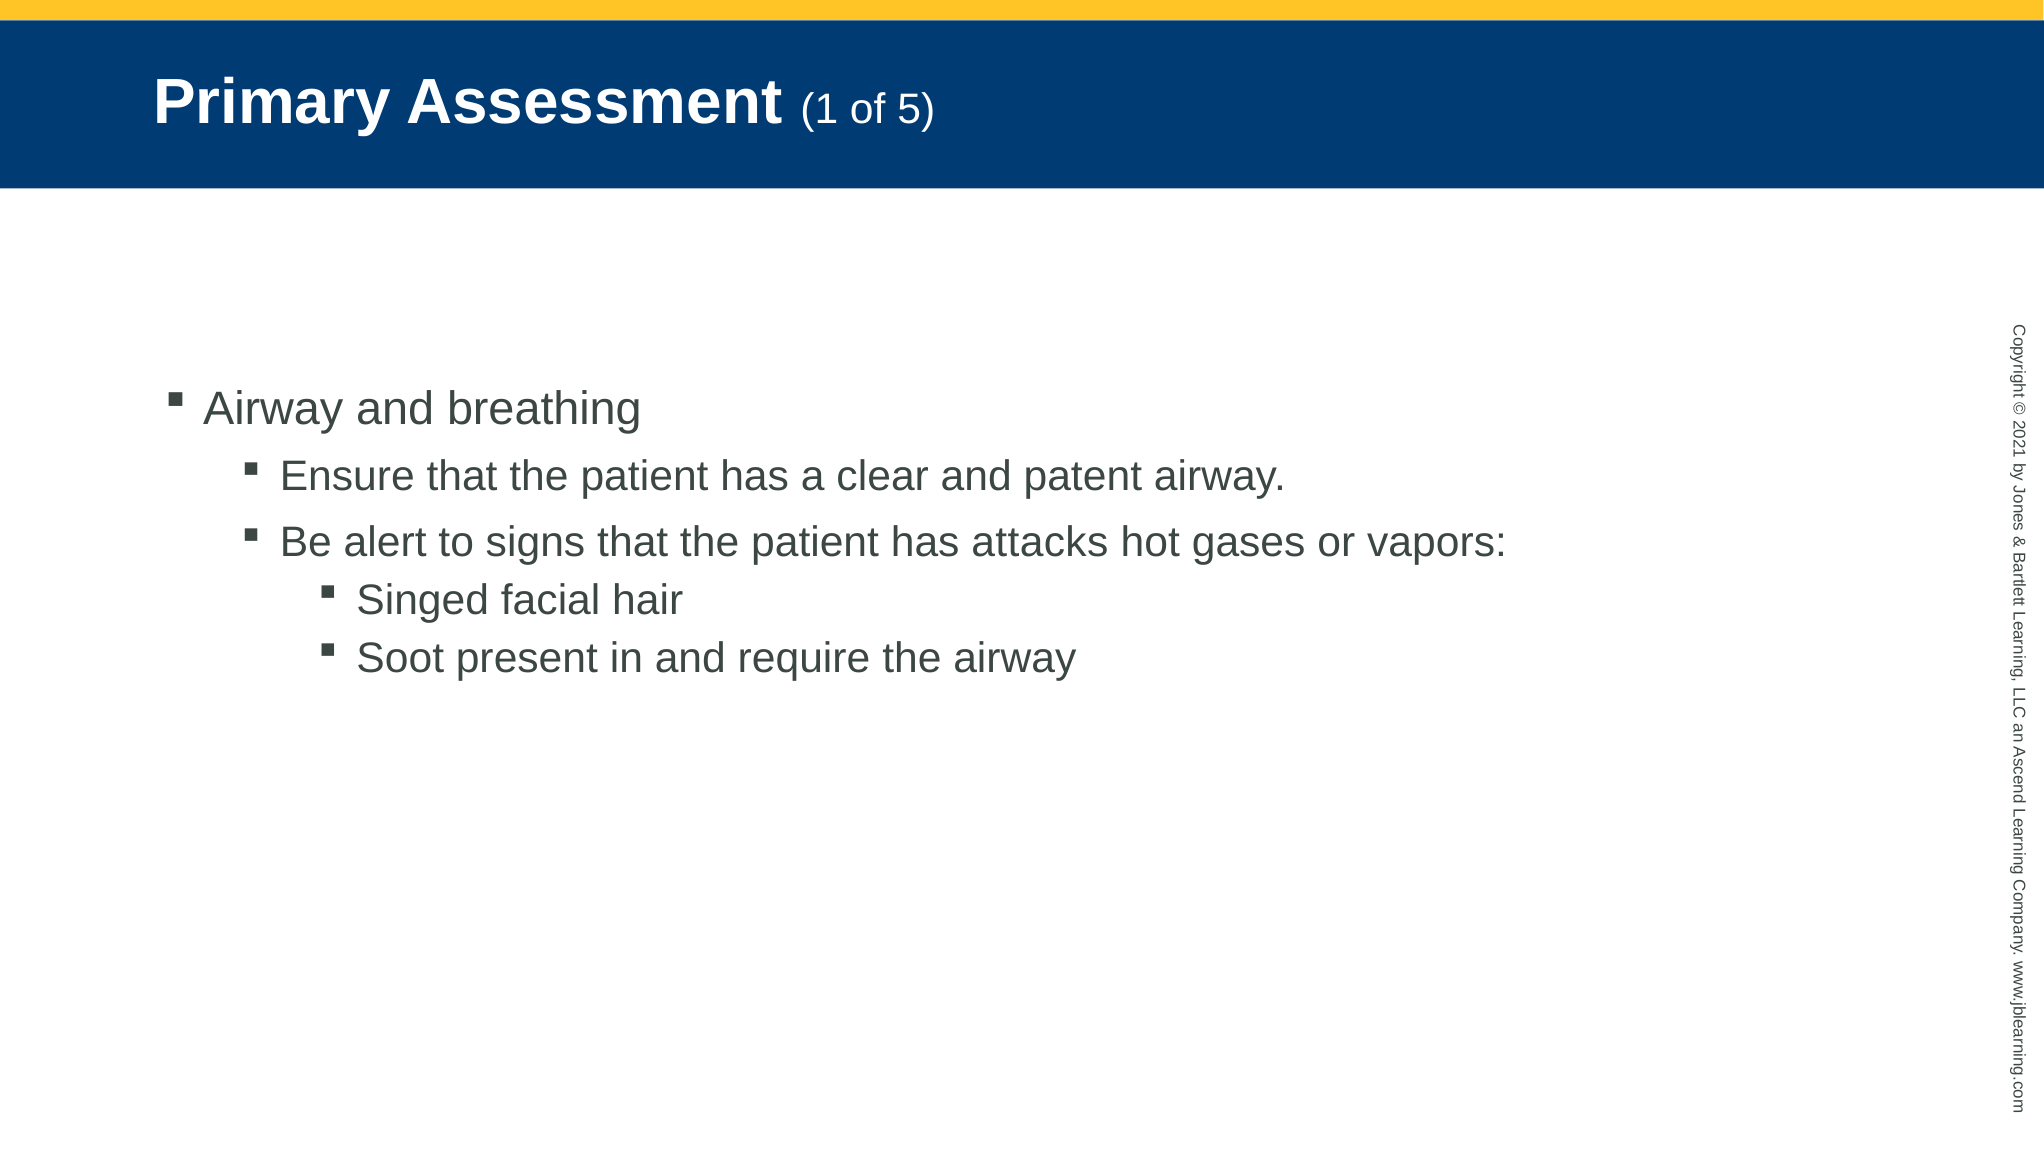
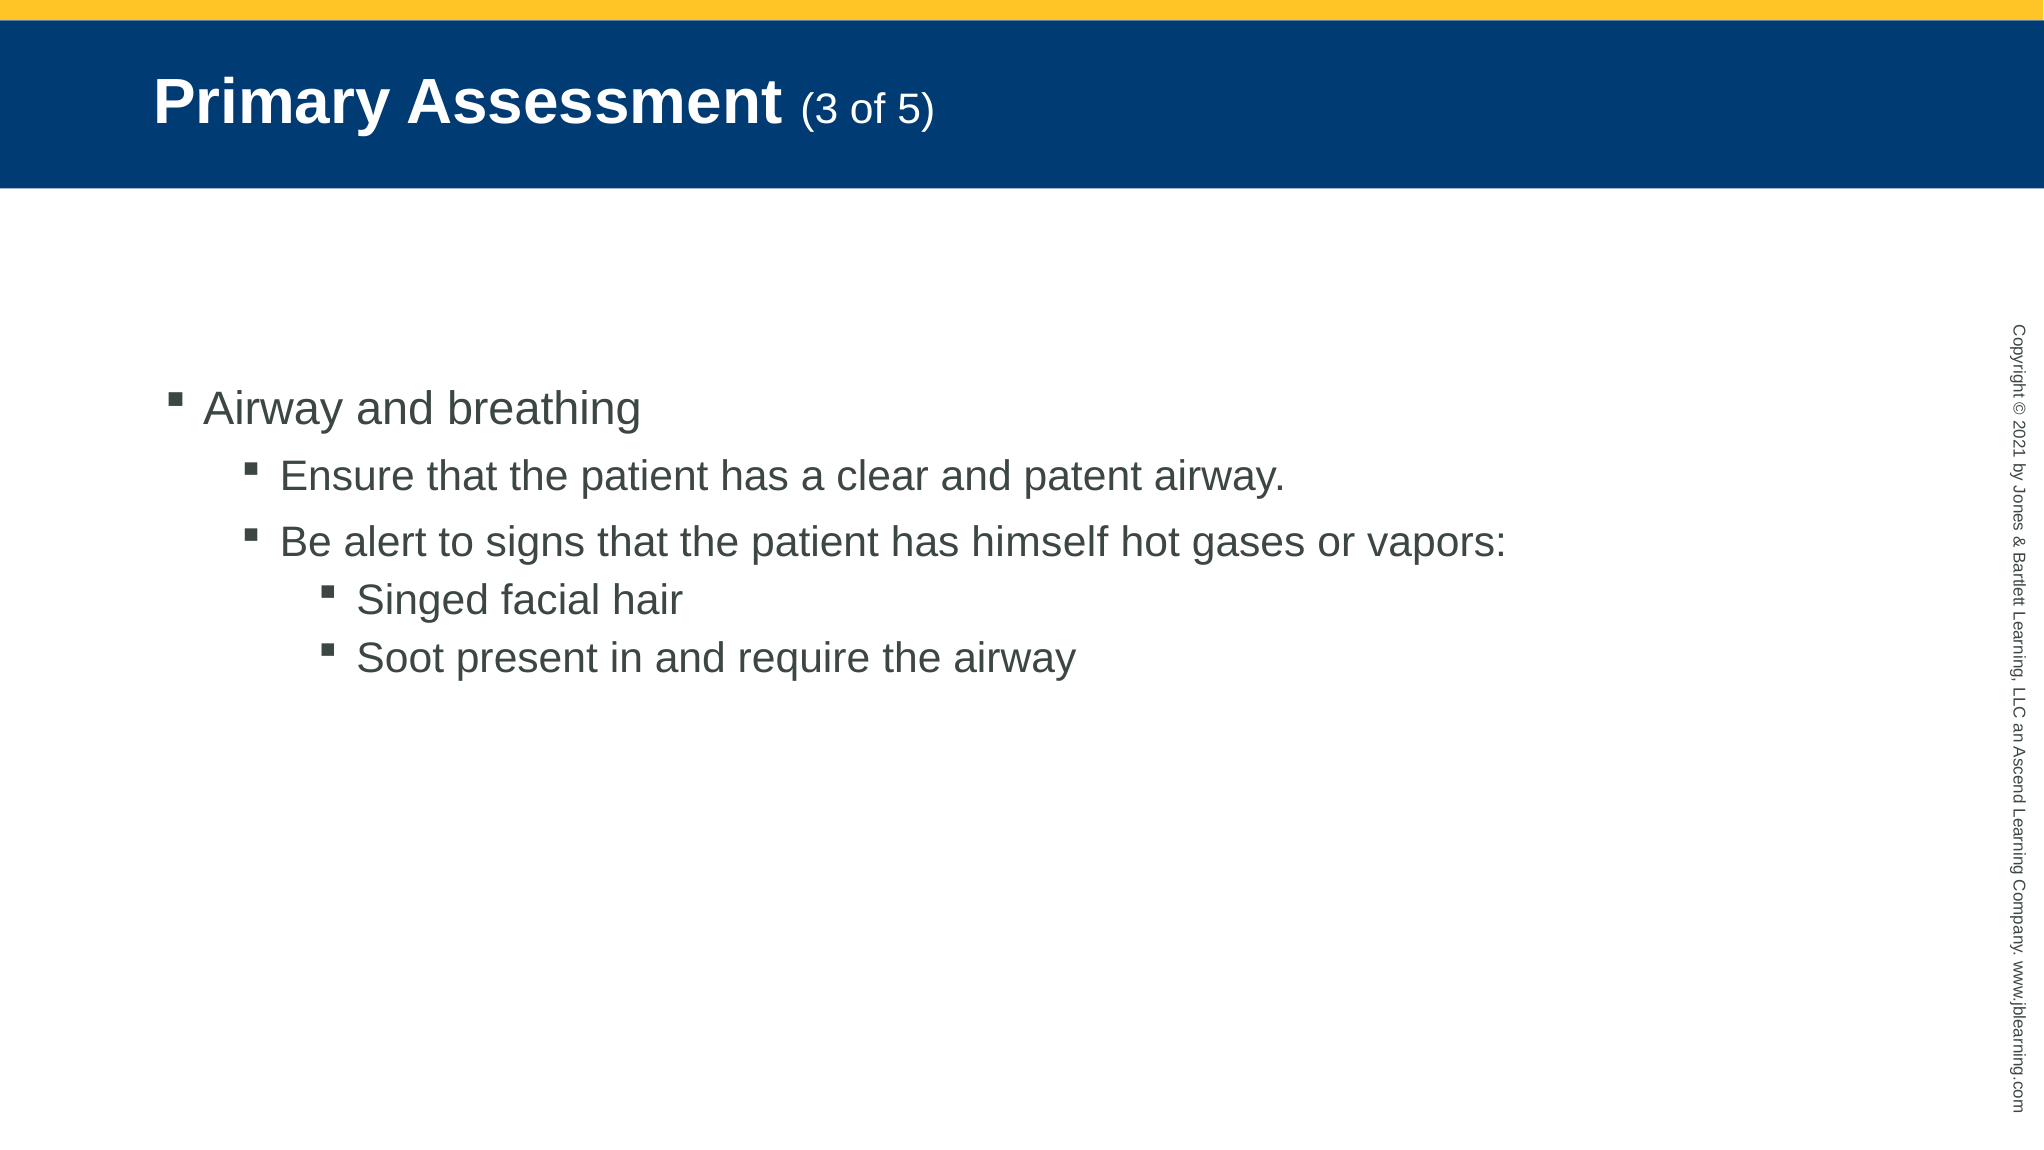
Assessment 1: 1 -> 3 (819, 110)
attacks: attacks -> himself (1040, 543)
